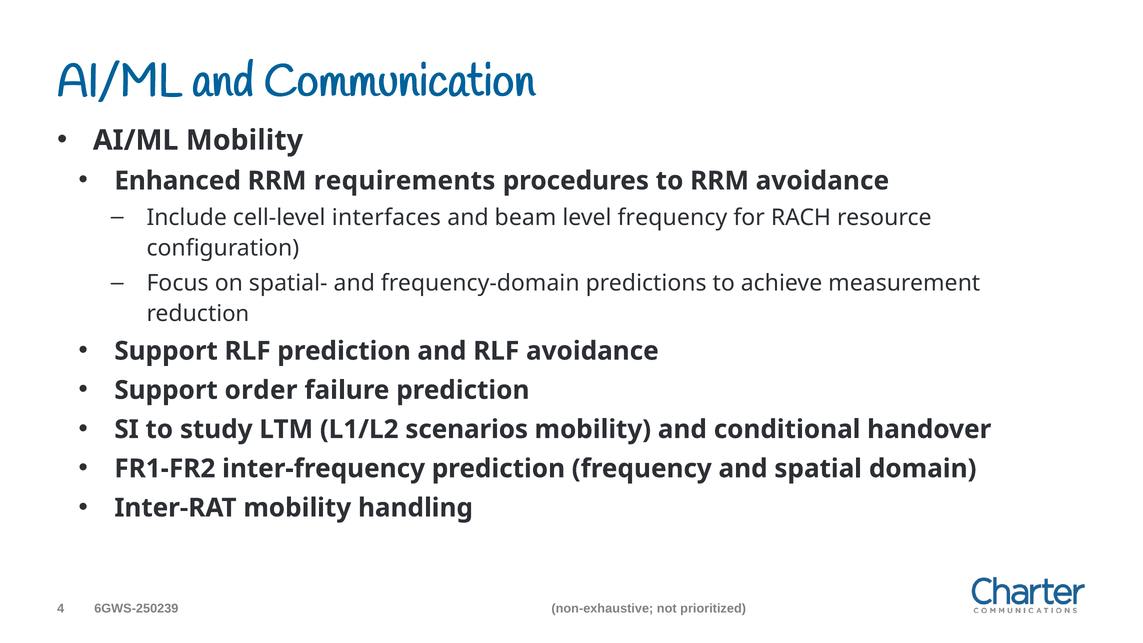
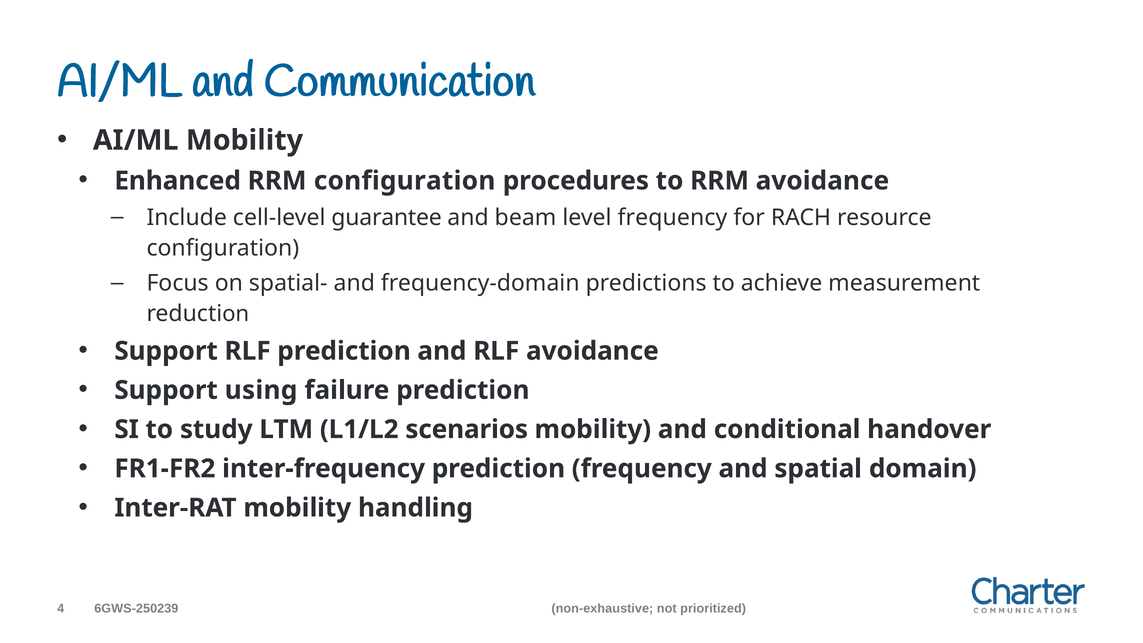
RRM requirements: requirements -> configuration (405, 181)
interfaces: interfaces -> guarantee (387, 218)
order: order -> using (261, 390)
